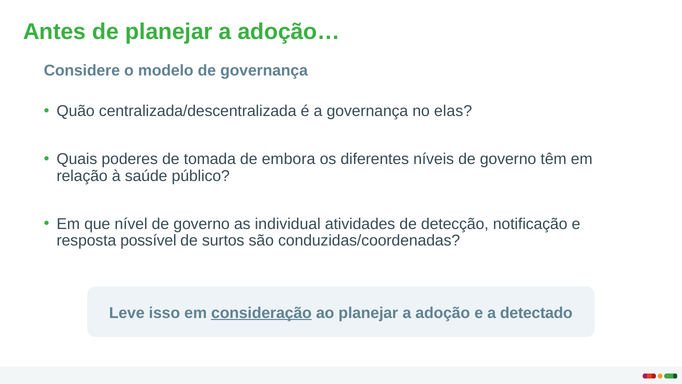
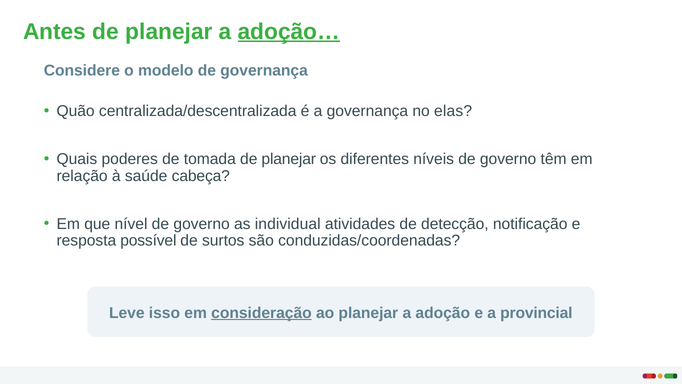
adoção… underline: none -> present (289, 32)
tomada de embora: embora -> planejar (289, 159)
público: público -> cabeça (201, 176)
detectado: detectado -> provincial (536, 313)
